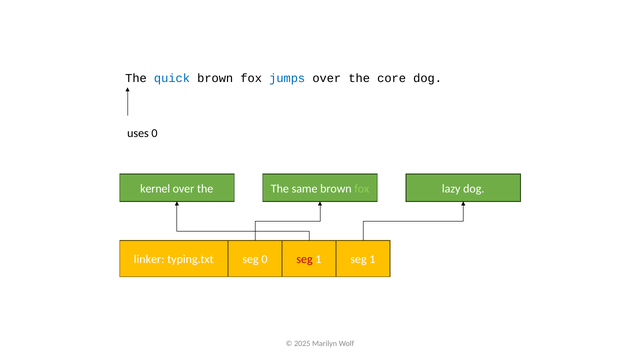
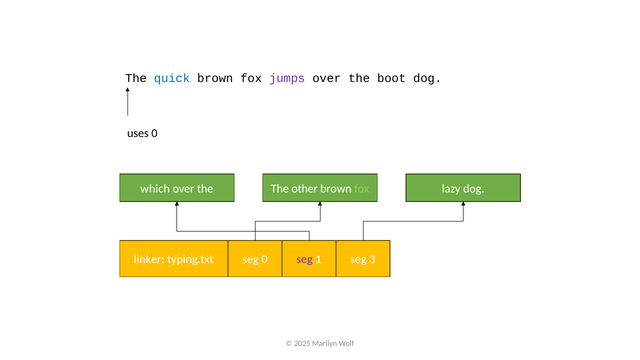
jumps colour: blue -> purple (287, 78)
core: core -> boot (392, 78)
kernel: kernel -> which (155, 189)
same: same -> other (305, 189)
seg colour: red -> purple (305, 259)
1 seg 1: 1 -> 3 (372, 259)
